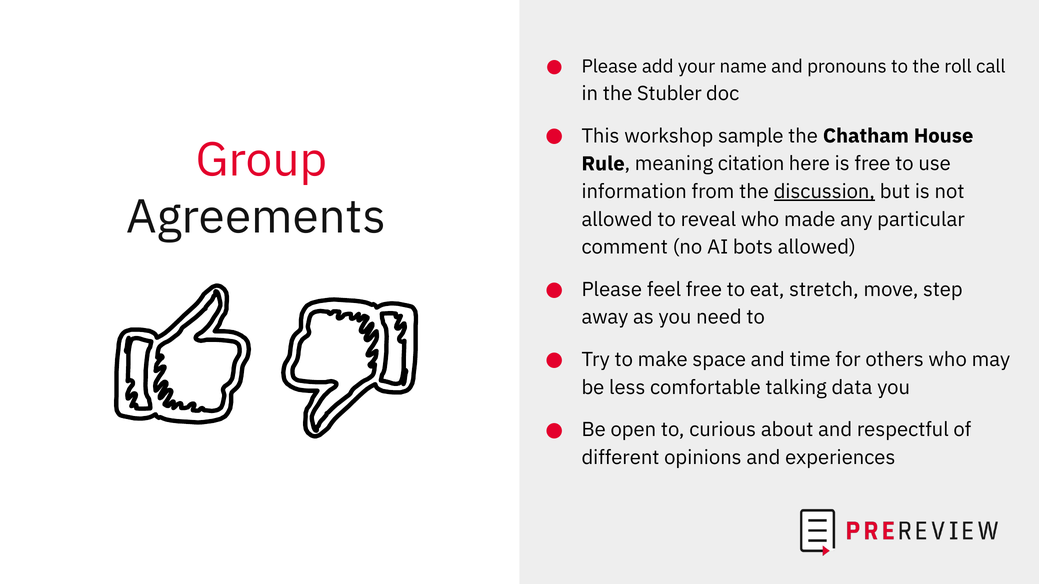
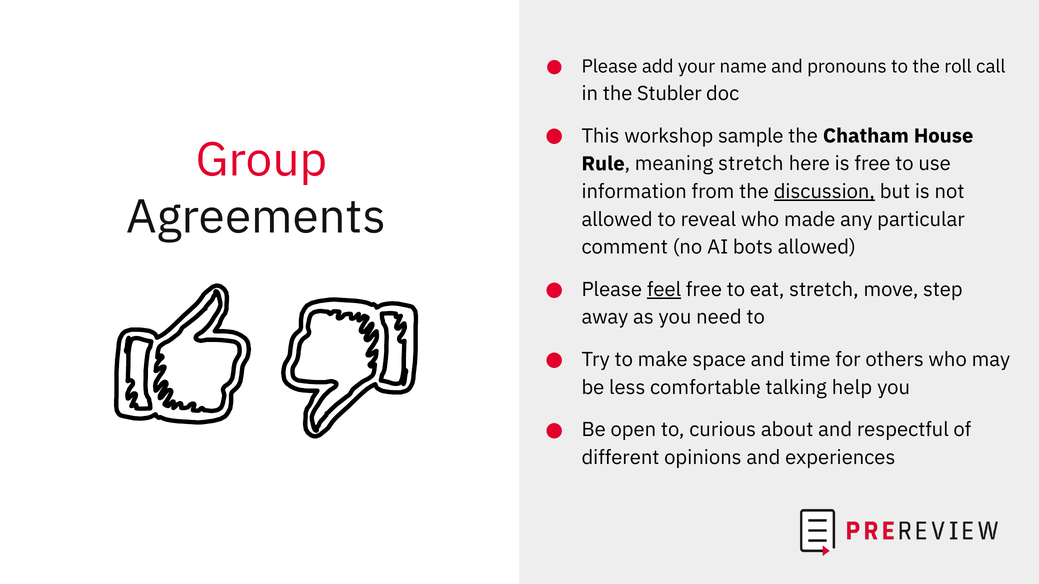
meaning citation: citation -> stretch (751, 164)
feel underline: none -> present (664, 290)
data: data -> help (852, 388)
